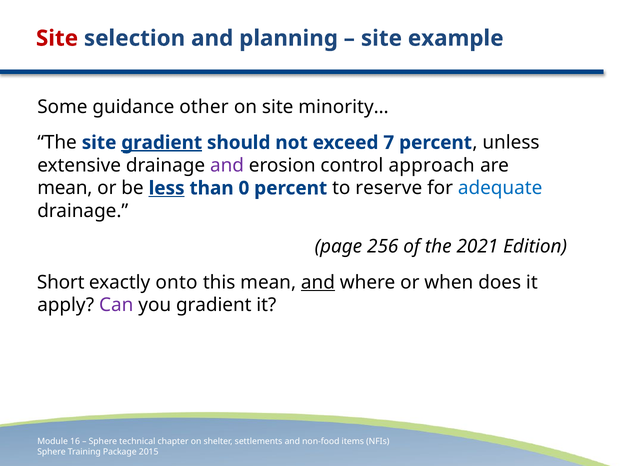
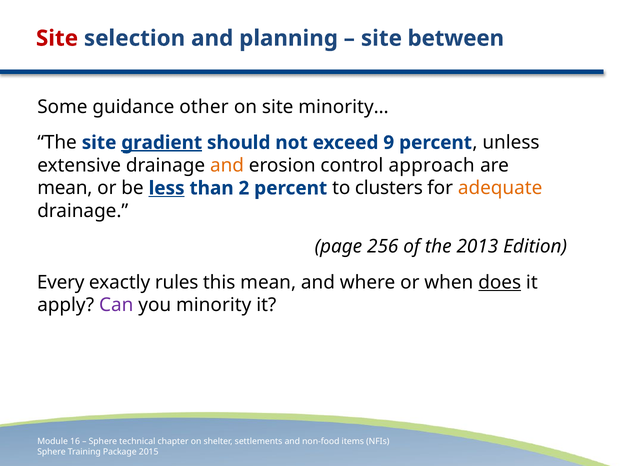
example: example -> between (456, 38)
7: 7 -> 9 (389, 143)
and colour: purple -> orange (227, 165)
0: 0 -> 2 (244, 188)
reserve: reserve -> clusters (389, 188)
adequate colour: blue -> orange (500, 188)
2021: 2021 -> 2013 (477, 247)
Short: Short -> Every (61, 282)
onto: onto -> rules (177, 282)
and underline: present -> none (318, 282)
does underline: none -> present (500, 282)
you gradient: gradient -> minority (214, 305)
